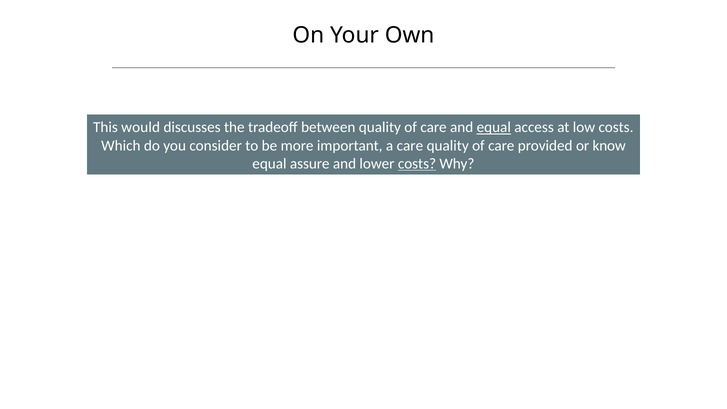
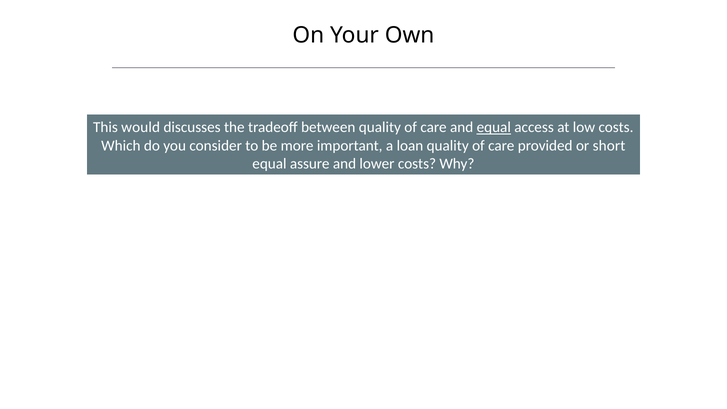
a care: care -> loan (410, 146)
know: know -> short (609, 146)
costs underline: present -> none (417, 164)
